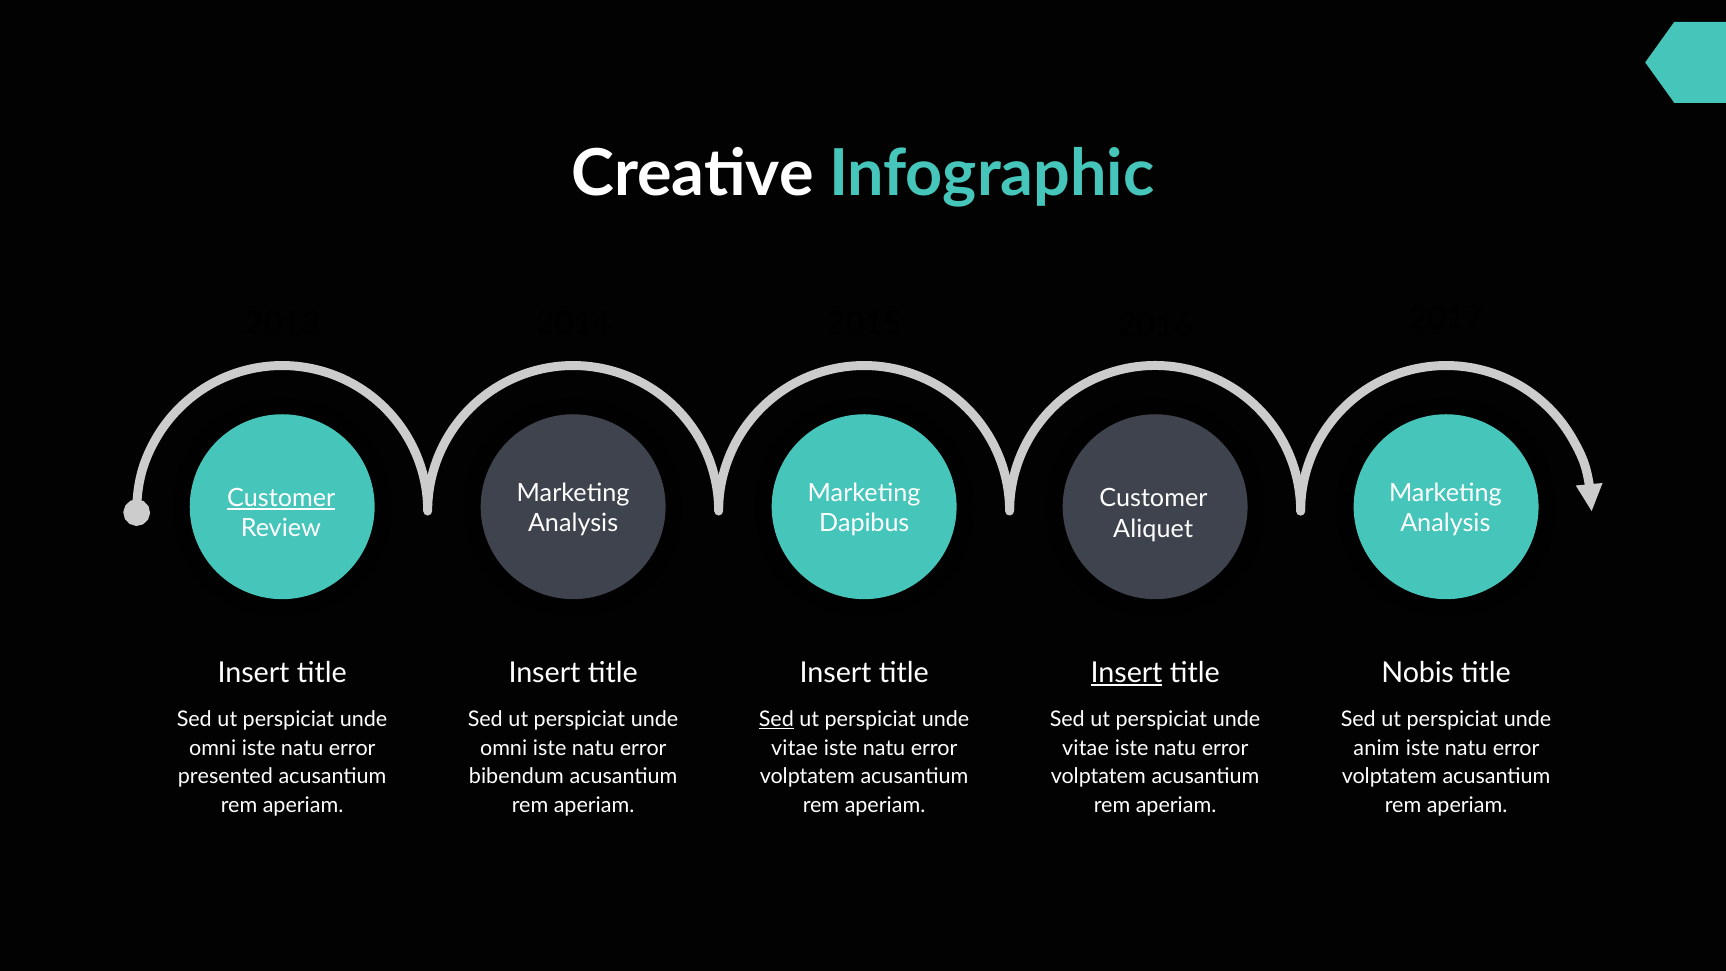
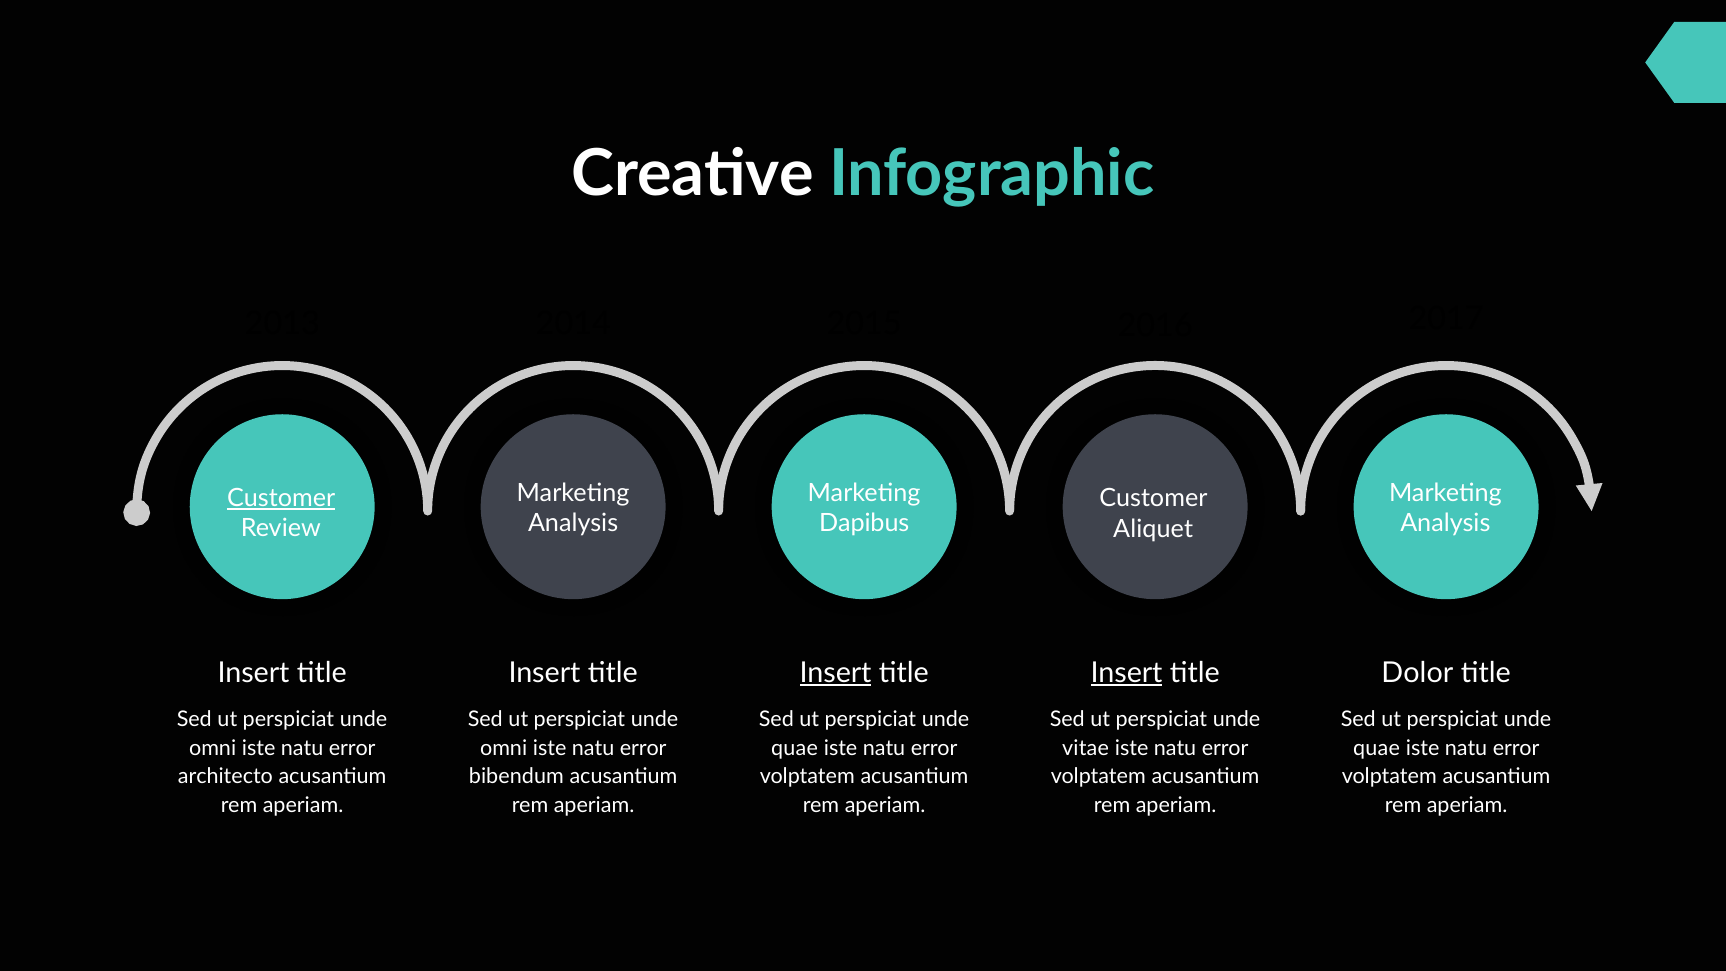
Insert underline: none -> present (836, 673)
Nobis: Nobis -> Dolor (1417, 673)
Sed underline: present -> none (776, 719)
vitae: vitae -> quae (795, 748)
anim: anim -> quae (1377, 748)
presented: presented -> architecto (225, 776)
